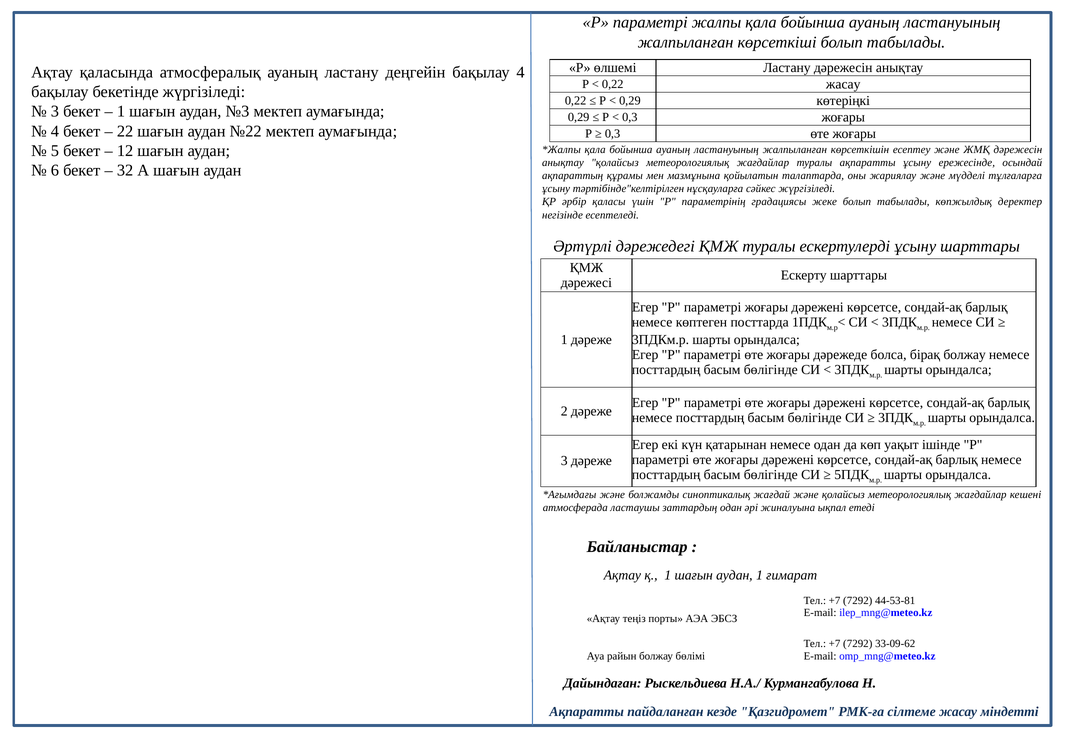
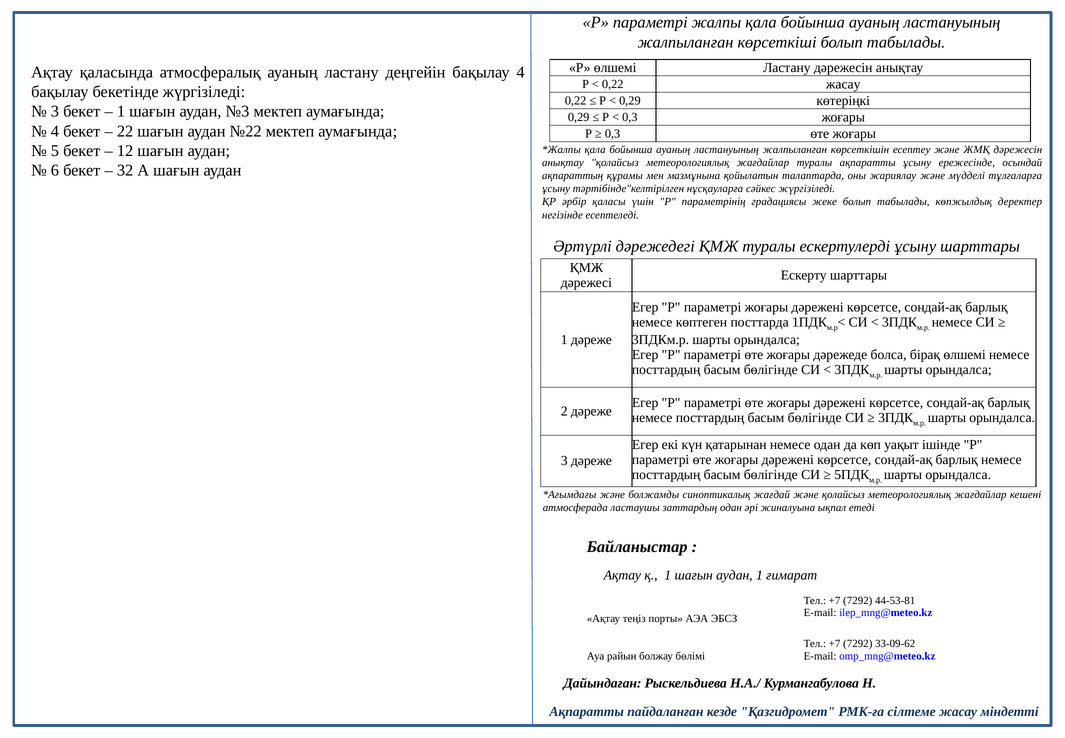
бірақ болжау: болжау -> өлшемі (965, 354)
